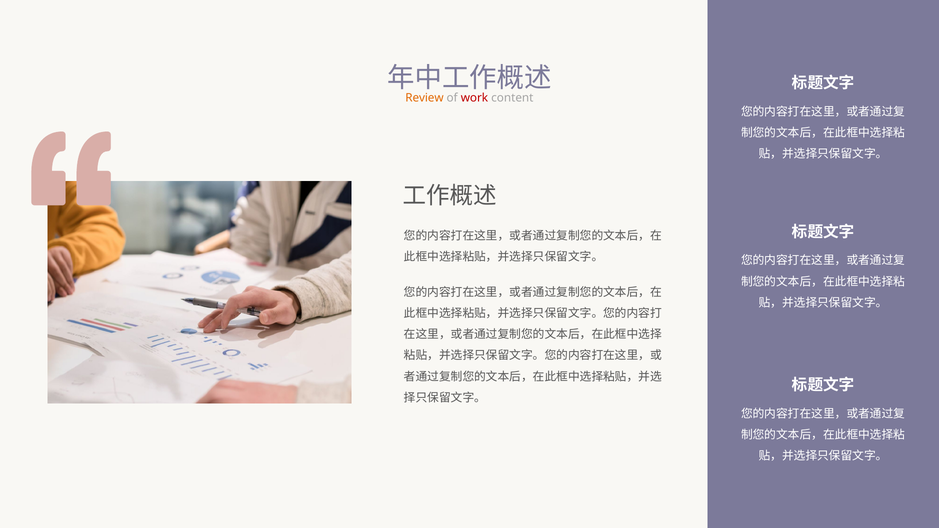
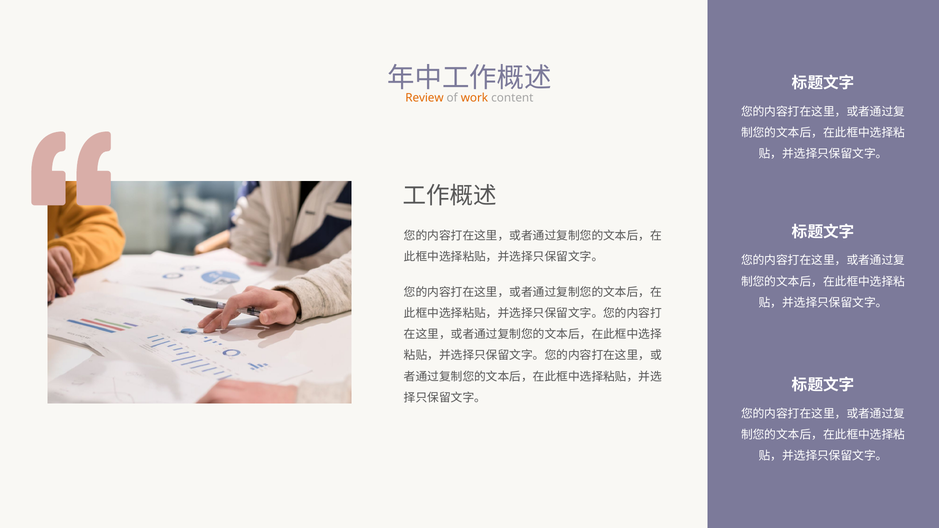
work colour: red -> orange (474, 98)
